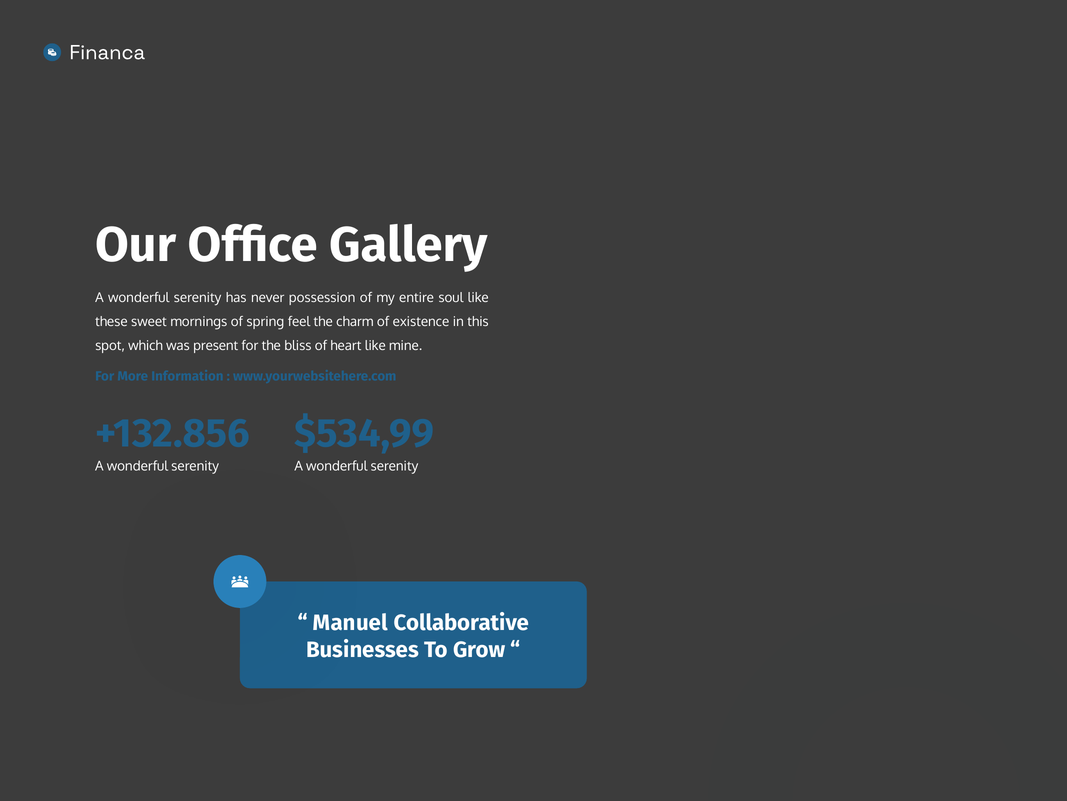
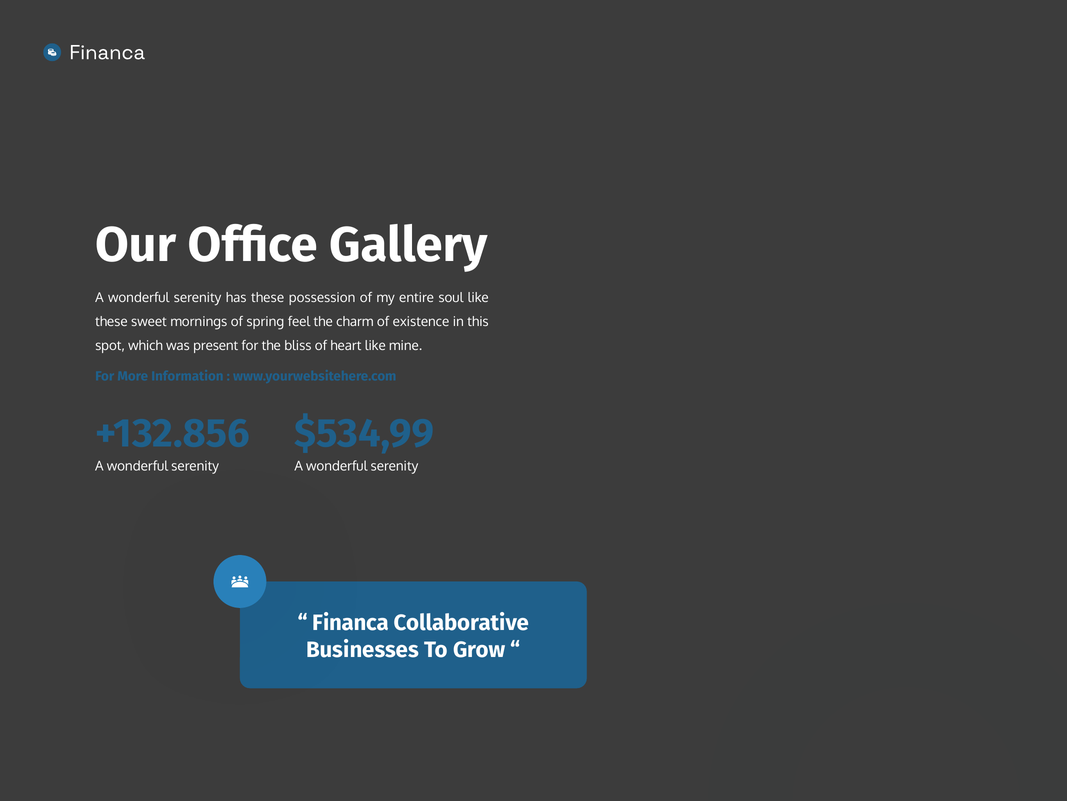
has never: never -> these (268, 298)
Manuel: Manuel -> Financa (351, 622)
